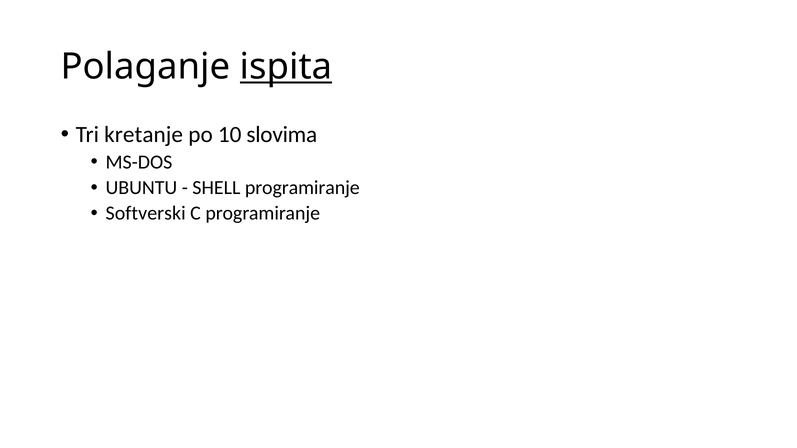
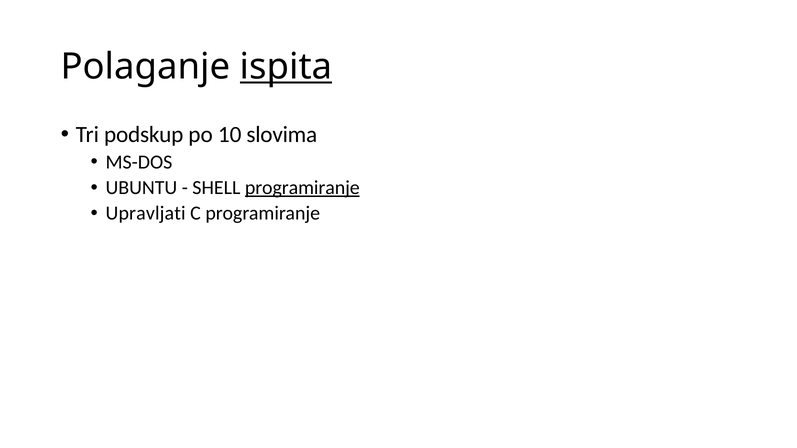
kretanje: kretanje -> podskup (144, 135)
programiranje underline: none -> present (302, 188)
Softverski: Softverski -> Upravljati (146, 214)
